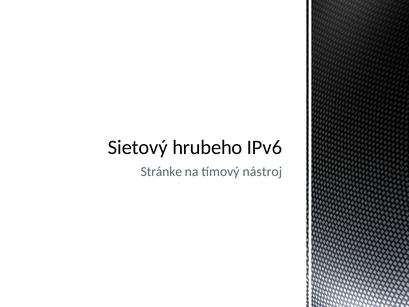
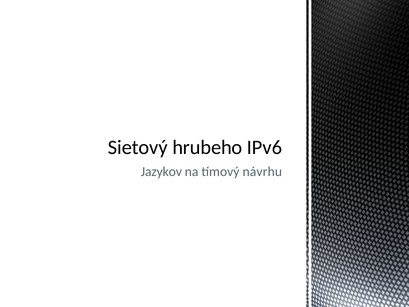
Stránke: Stránke -> Jazykov (161, 171)
nástroj: nástroj -> návrhu (262, 171)
